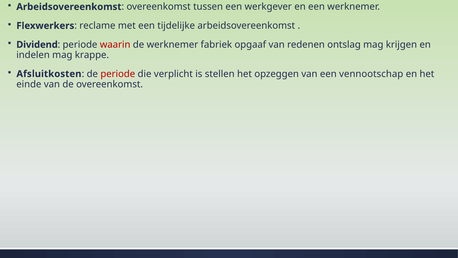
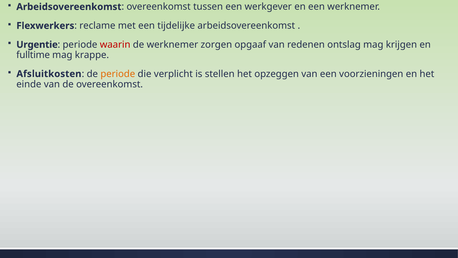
Dividend: Dividend -> Urgentie (37, 45)
fabriek: fabriek -> zorgen (216, 45)
indelen: indelen -> fulltime (33, 55)
periode colour: red -> orange (118, 74)
vennootschap: vennootschap -> voorzieningen (371, 74)
